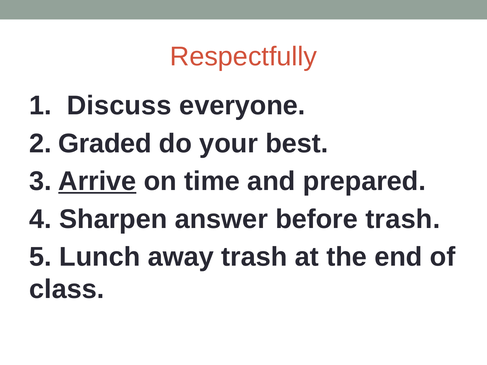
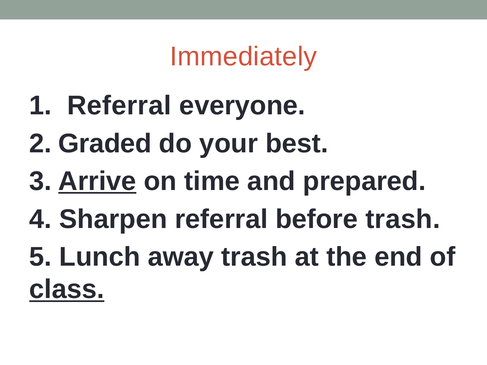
Respectfully: Respectfully -> Immediately (243, 57)
1 Discuss: Discuss -> Referral (119, 106)
Sharpen answer: answer -> referral (221, 219)
class underline: none -> present (67, 290)
